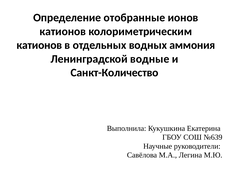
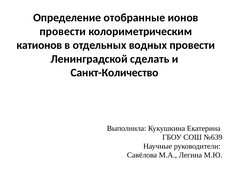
катионов: катионов -> провести (63, 31)
водных аммония: аммония -> провести (192, 45)
водные: водные -> сделать (150, 59)
